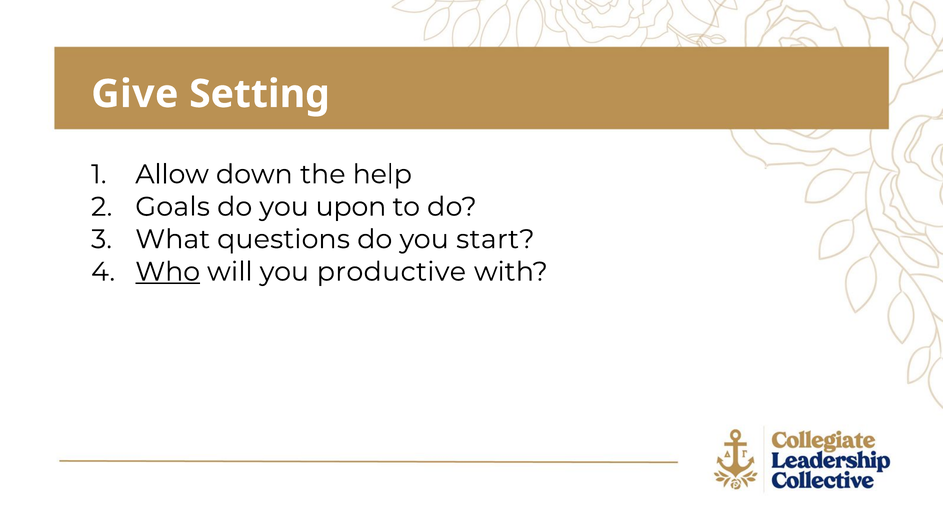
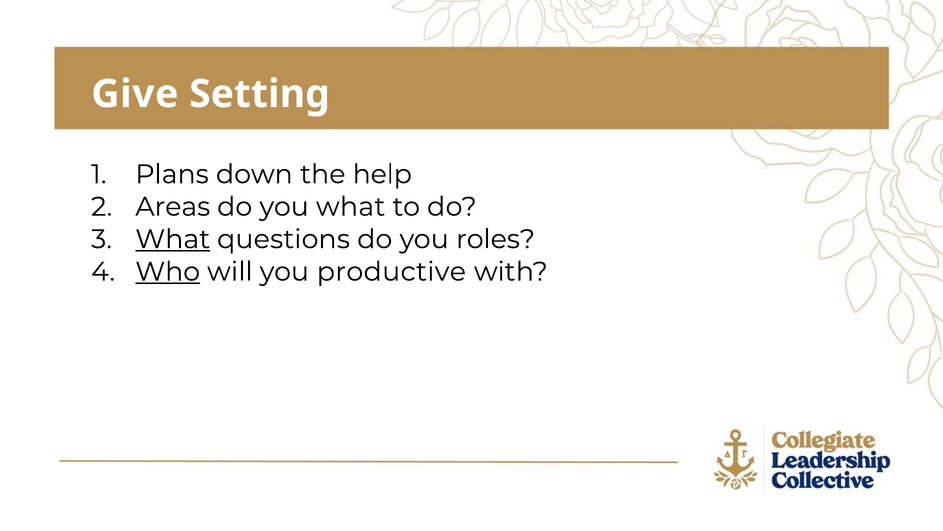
Allow: Allow -> Plans (172, 174)
Goals: Goals -> Areas (173, 207)
you upon: upon -> what (351, 207)
What underline: none -> present (173, 239)
start: start -> roles (496, 239)
